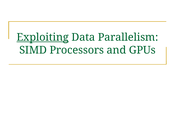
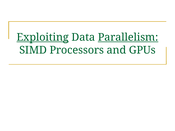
Parallelism underline: none -> present (128, 37)
